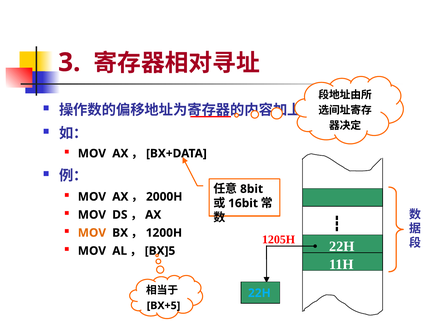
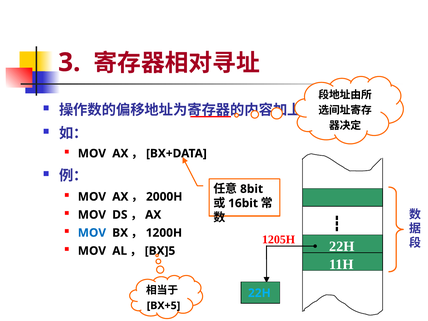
MOV colour: orange -> blue (92, 233)
